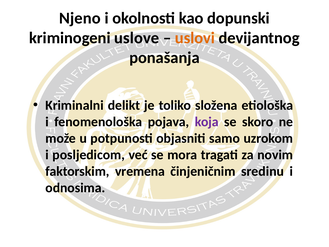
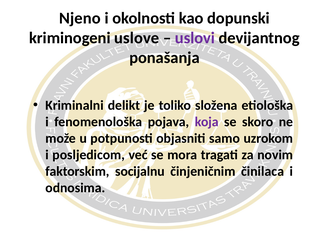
uslovi colour: orange -> purple (195, 38)
vremena: vremena -> socijalnu (140, 171)
sredinu: sredinu -> činilaca (263, 171)
